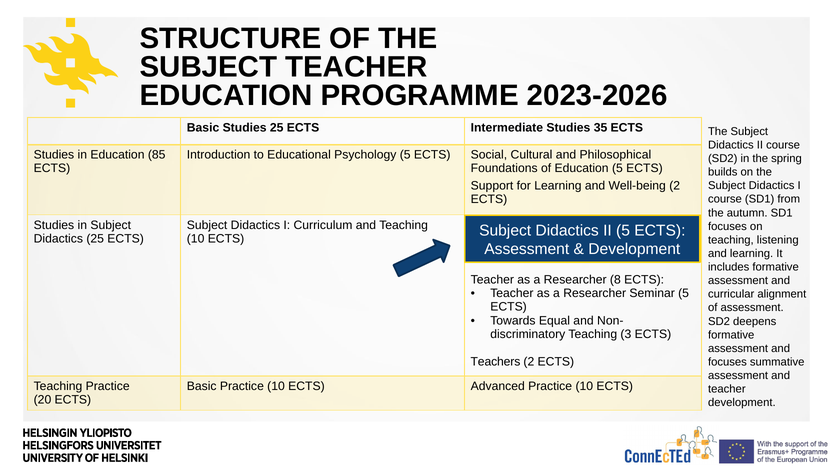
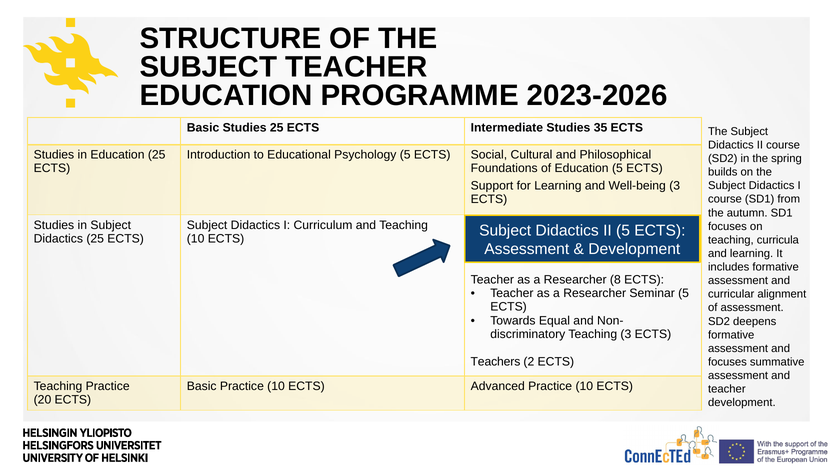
Education 85: 85 -> 25 (157, 155)
Well-being 2: 2 -> 3 (675, 185)
listening: listening -> curricula (778, 240)
